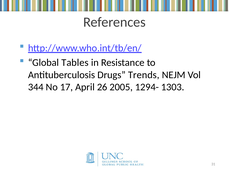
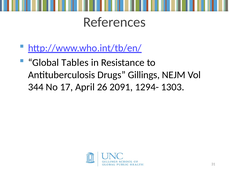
Trends: Trends -> Gillings (144, 75)
2005: 2005 -> 2091 (121, 87)
